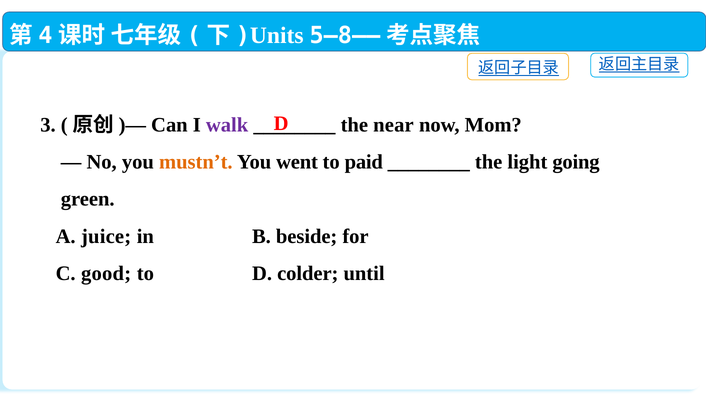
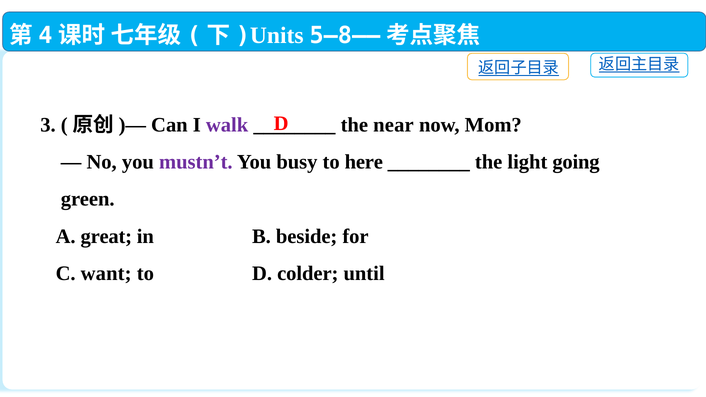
mustn’t colour: orange -> purple (196, 162)
went: went -> busy (297, 162)
paid: paid -> here (364, 162)
juice: juice -> great (106, 236)
good: good -> want (106, 273)
